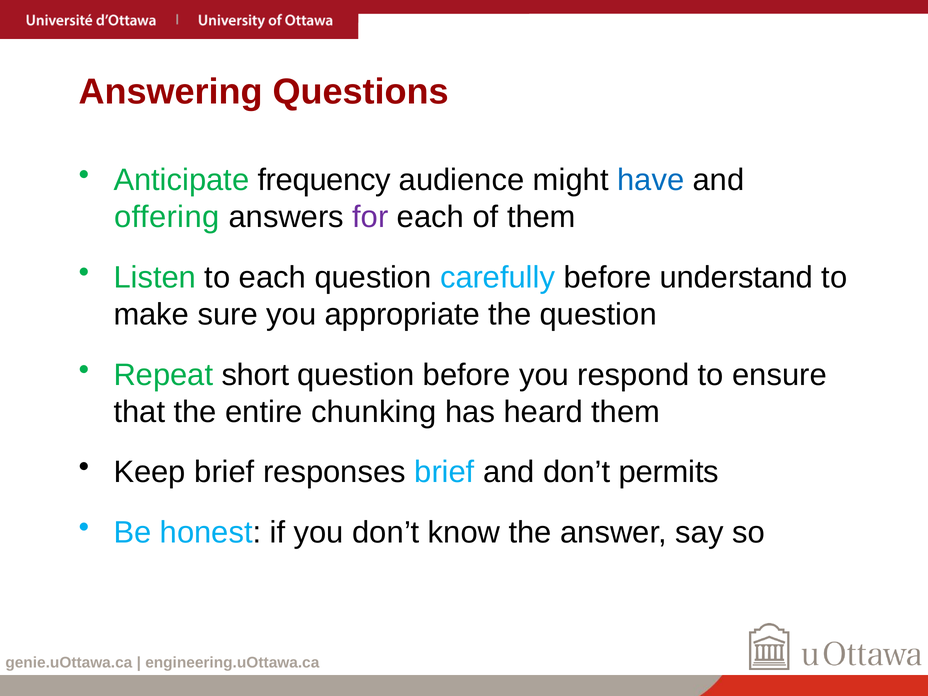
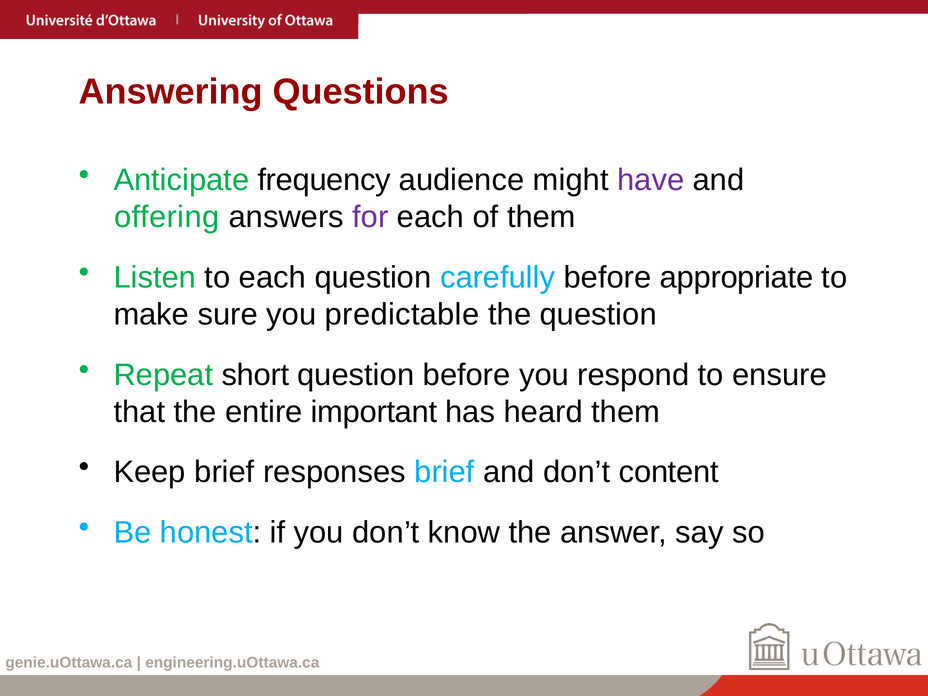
have colour: blue -> purple (651, 180)
understand: understand -> appropriate (737, 277)
appropriate: appropriate -> predictable (402, 315)
chunking: chunking -> important (374, 412)
permits: permits -> content (669, 472)
